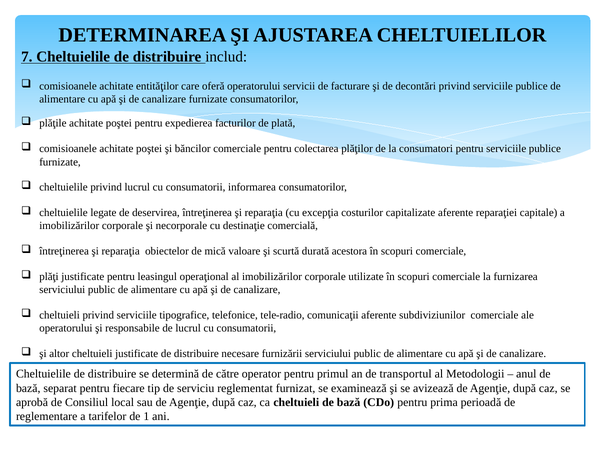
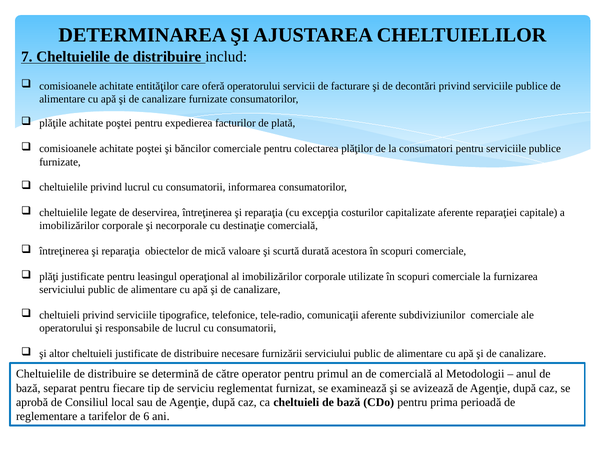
de transportul: transportul -> comercială (406, 374)
1: 1 -> 6 (146, 416)
